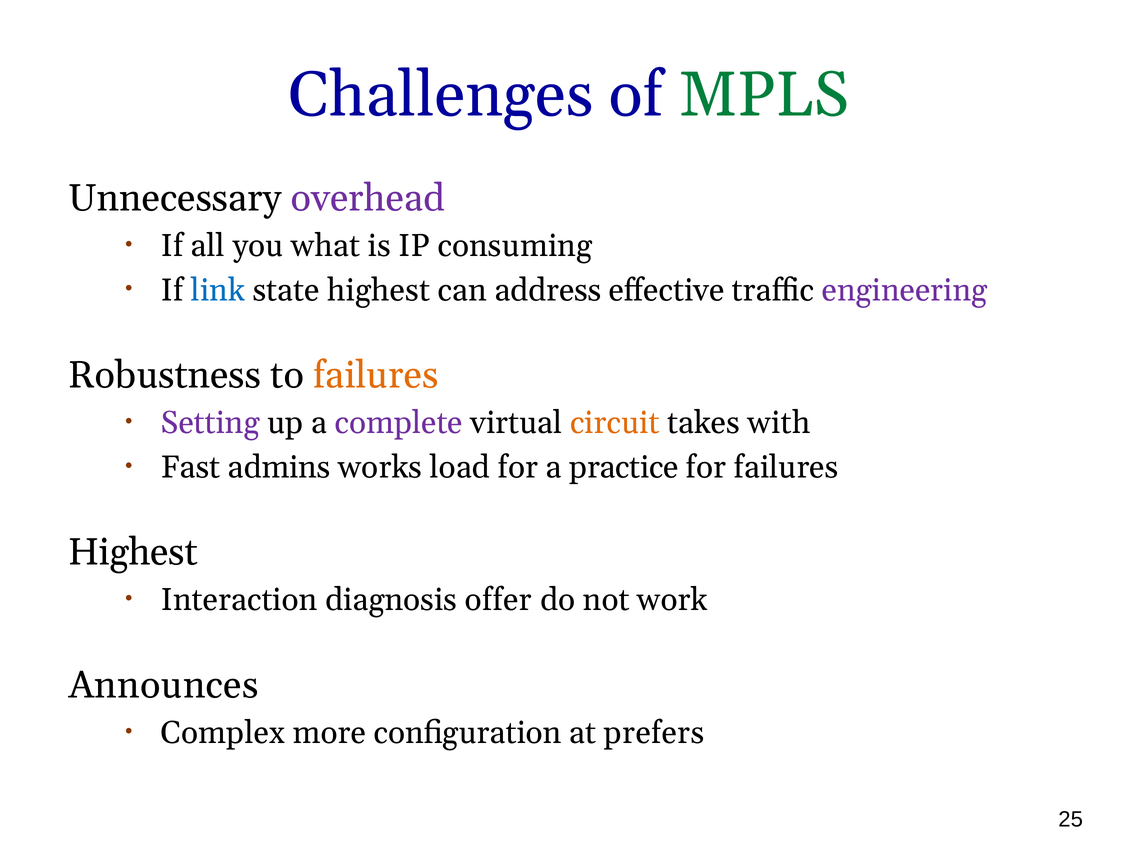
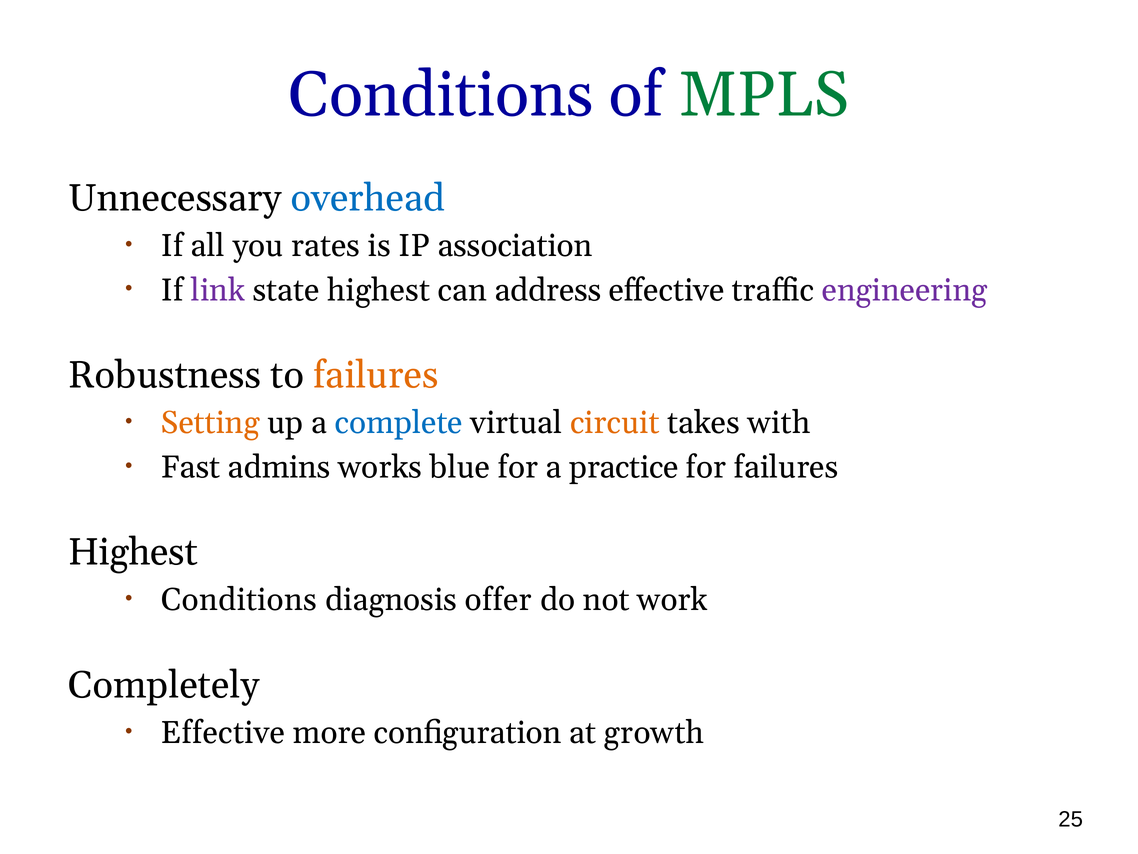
Challenges: Challenges -> Conditions (441, 95)
overhead colour: purple -> blue (368, 198)
what: what -> rates (326, 246)
consuming: consuming -> association (515, 246)
link colour: blue -> purple (218, 290)
Setting colour: purple -> orange (210, 423)
complete colour: purple -> blue (399, 423)
load: load -> blue (460, 467)
Interaction: Interaction -> Conditions (239, 600)
Announces: Announces -> Completely (164, 685)
Complex: Complex -> Effective (223, 732)
prefers: prefers -> growth (654, 732)
